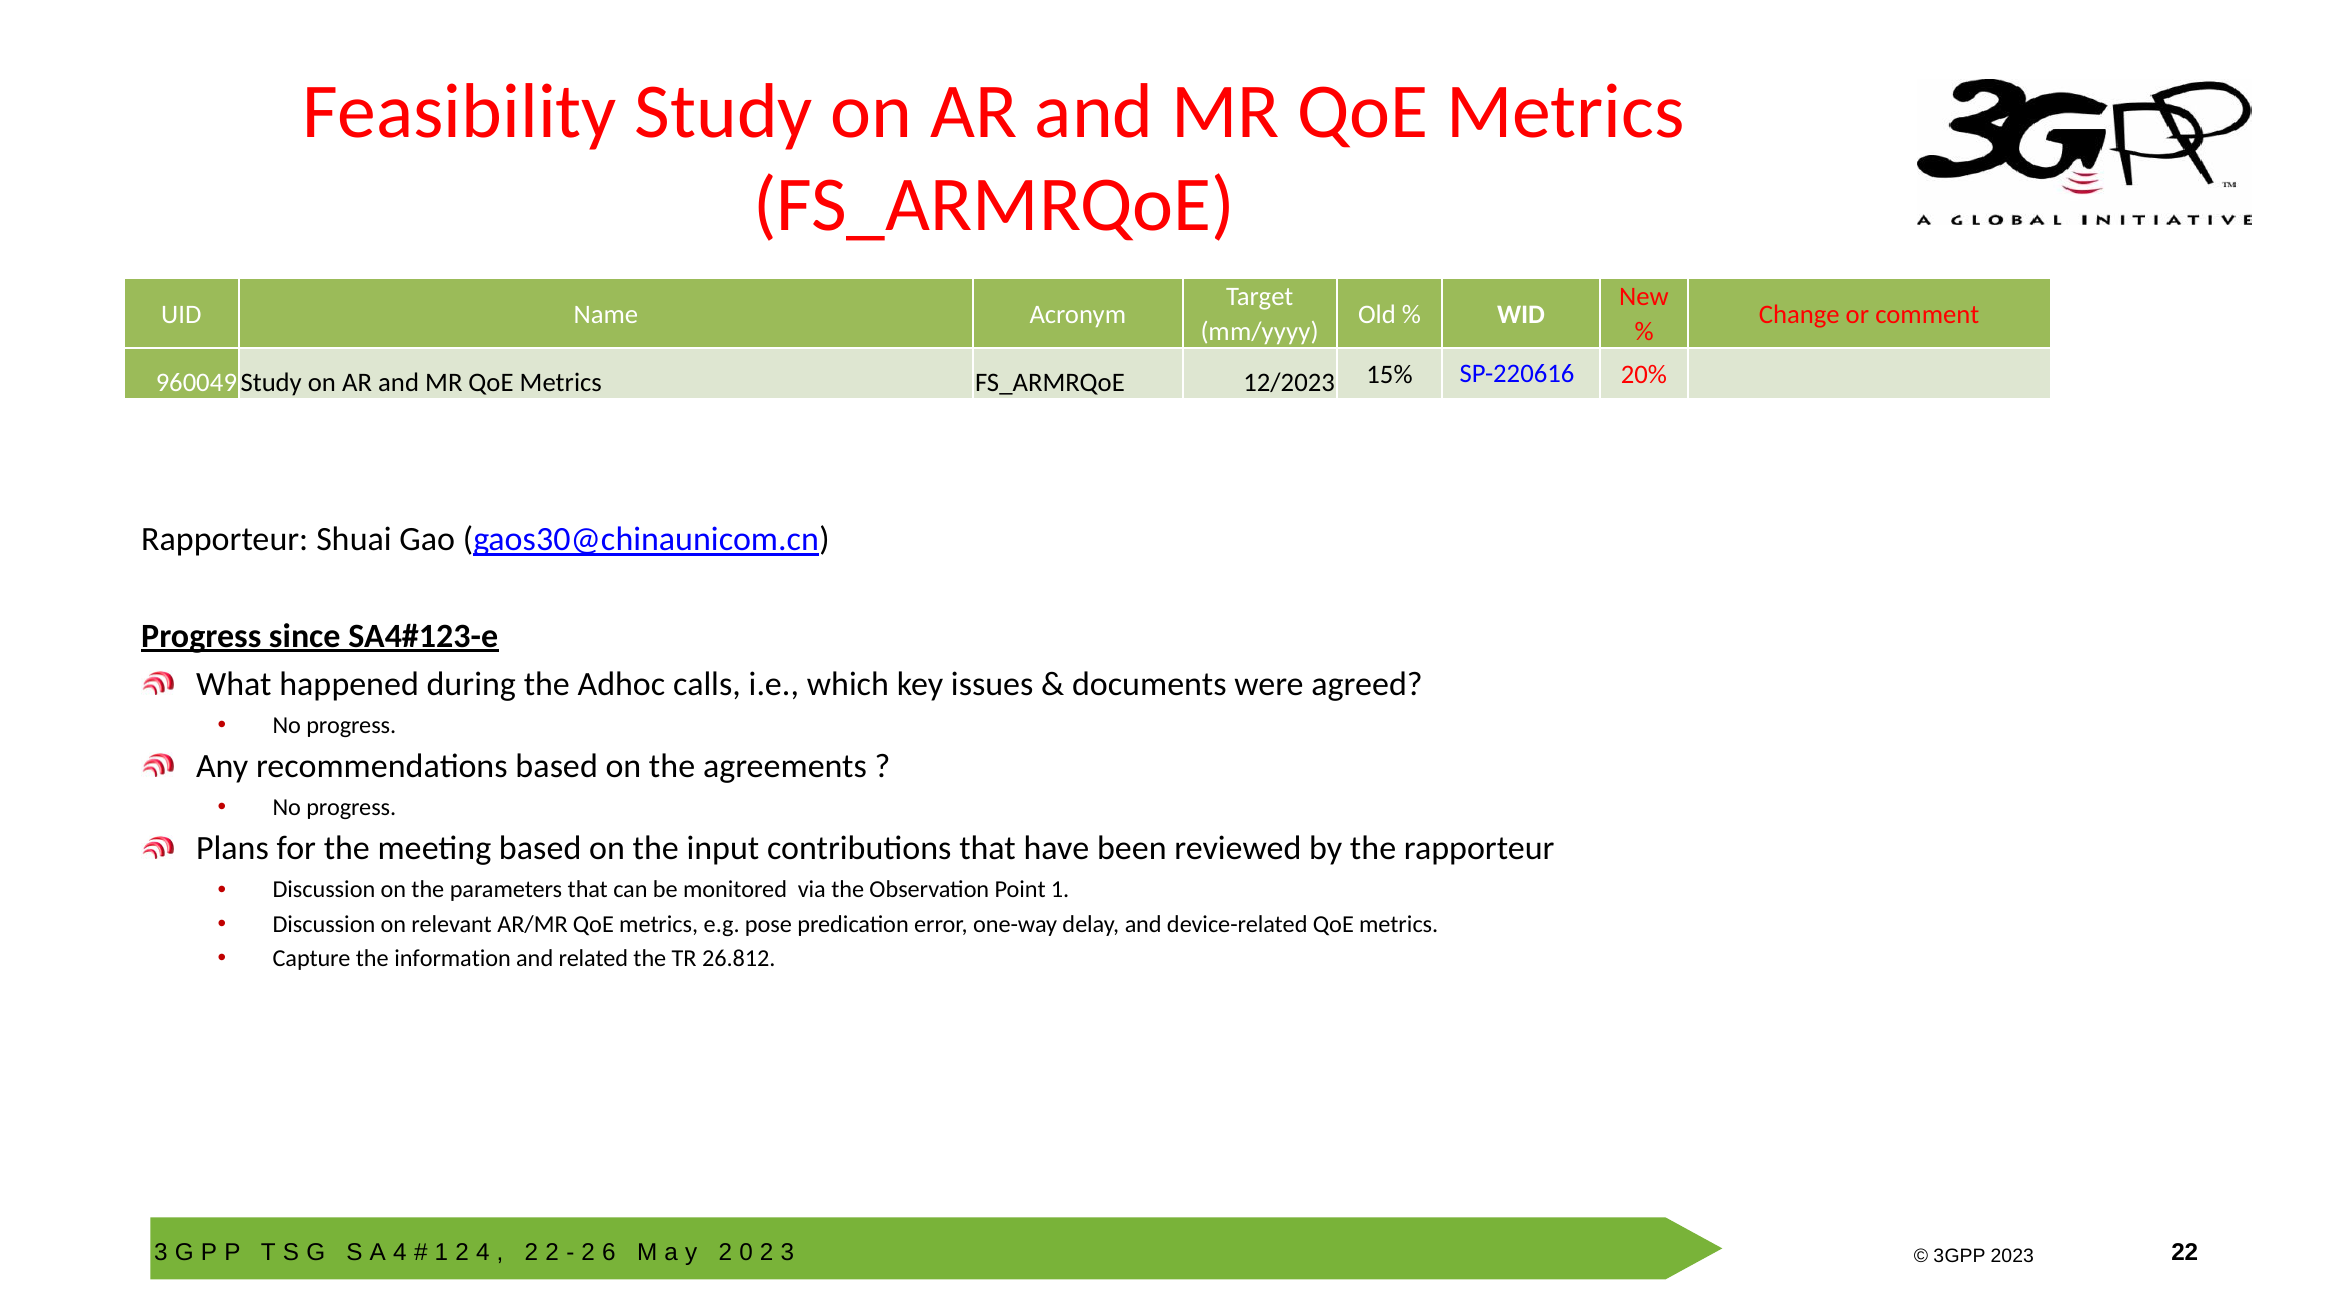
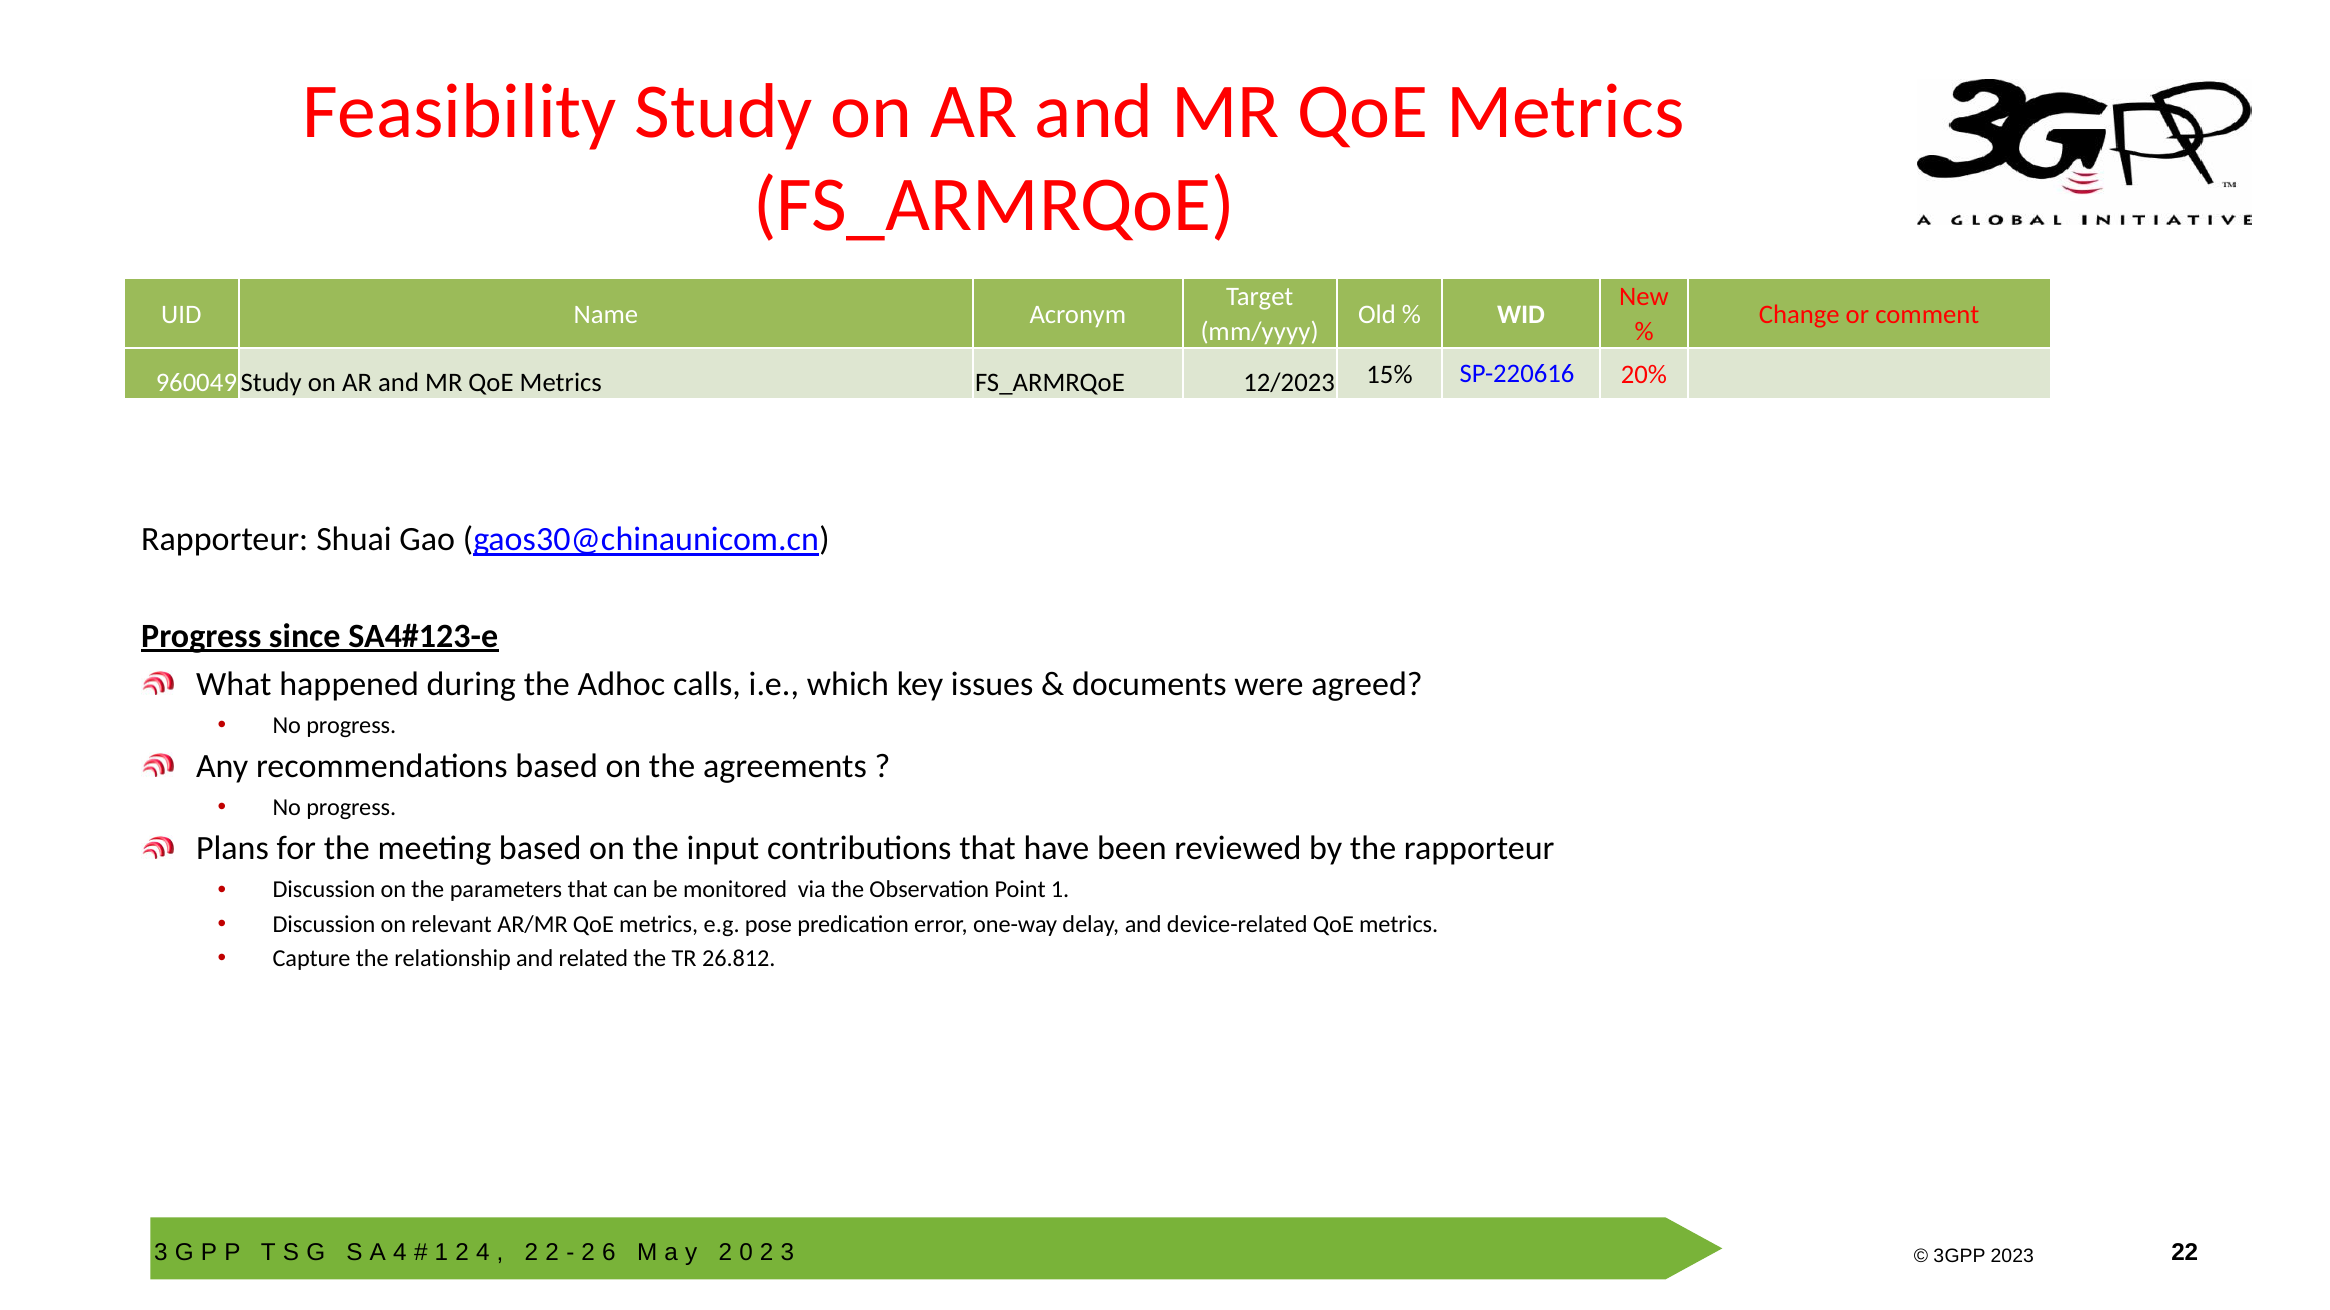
information: information -> relationship (453, 959)
